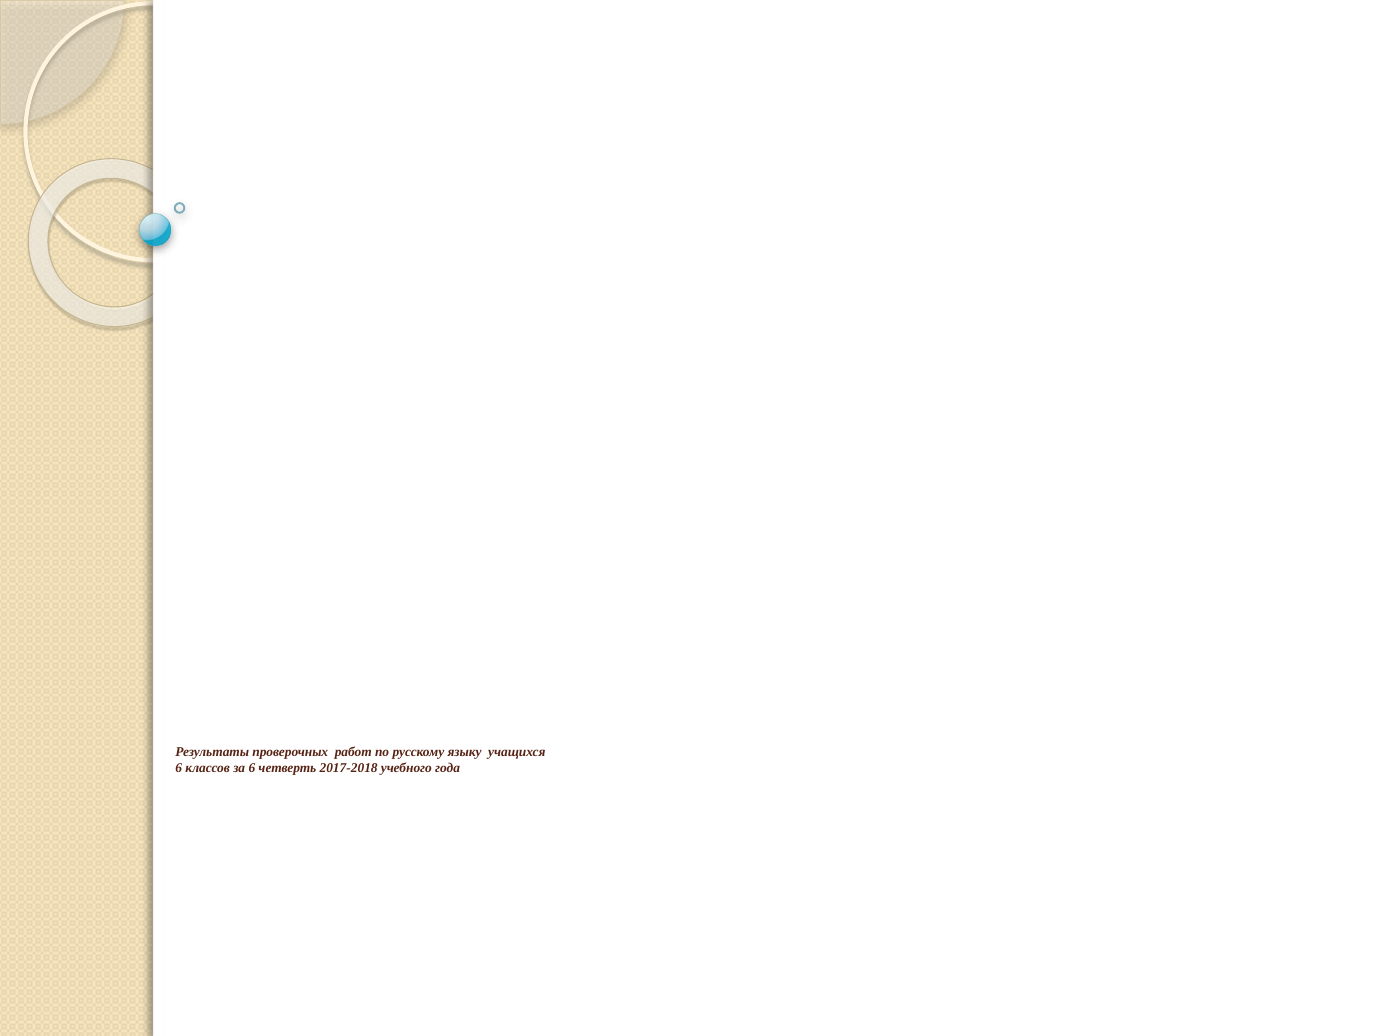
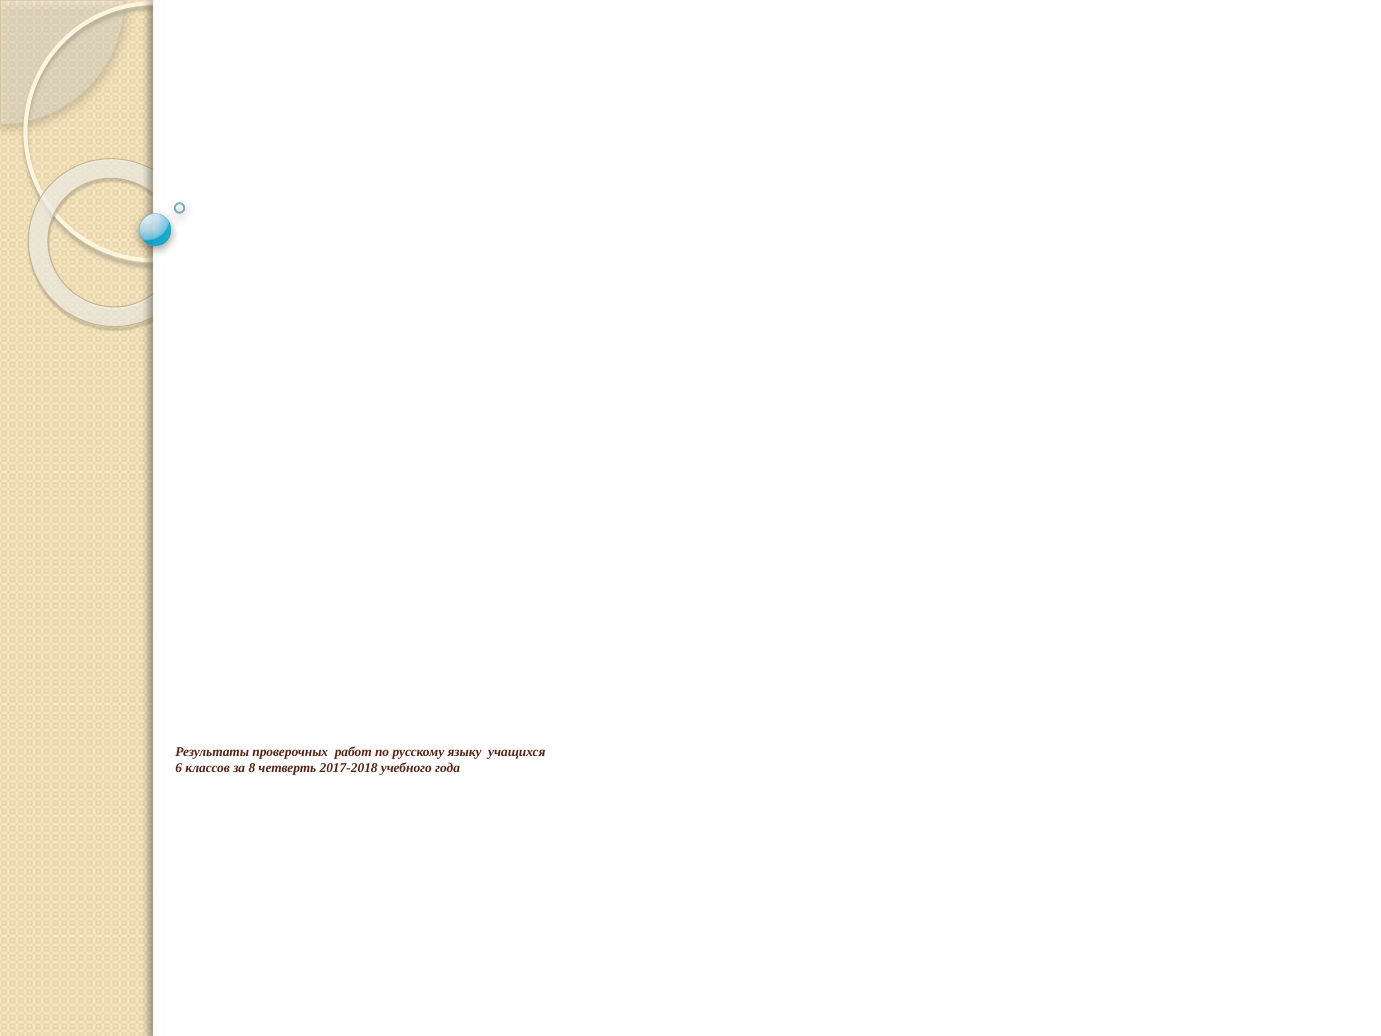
за 6: 6 -> 8 (252, 768)
